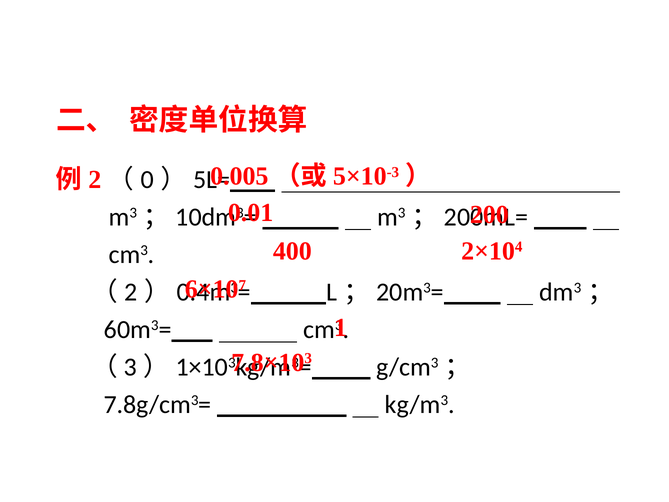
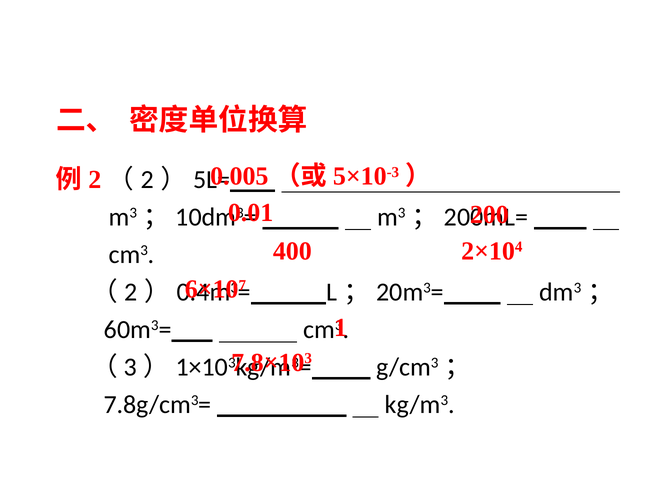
0: 0 -> 2 (147, 179)
